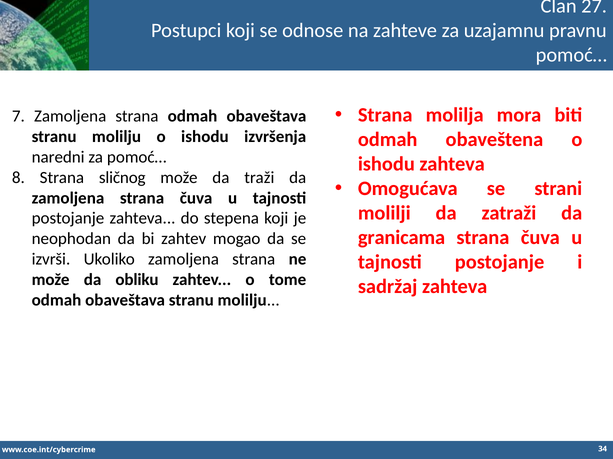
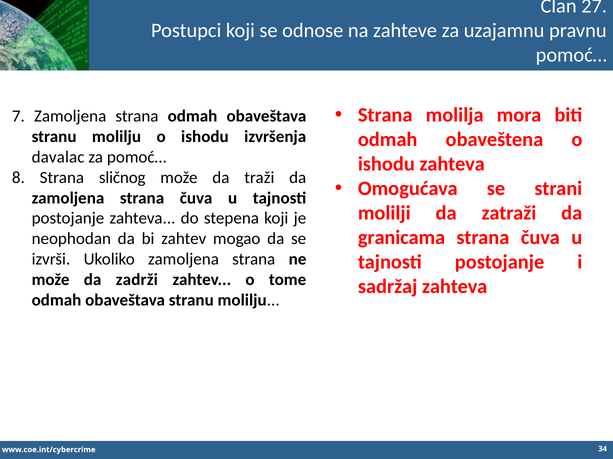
naredni: naredni -> davalac (58, 157)
obliku: obliku -> zadrži (137, 280)
